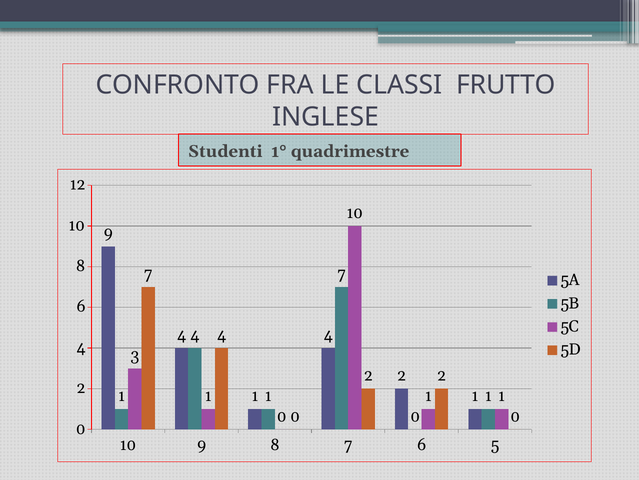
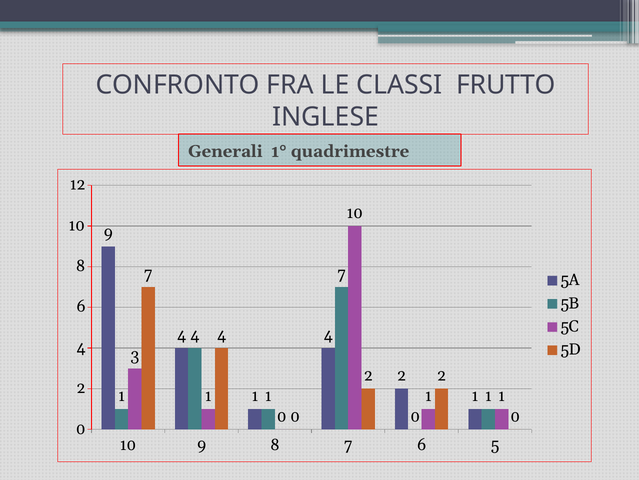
Studenti: Studenti -> Generali (225, 151)
